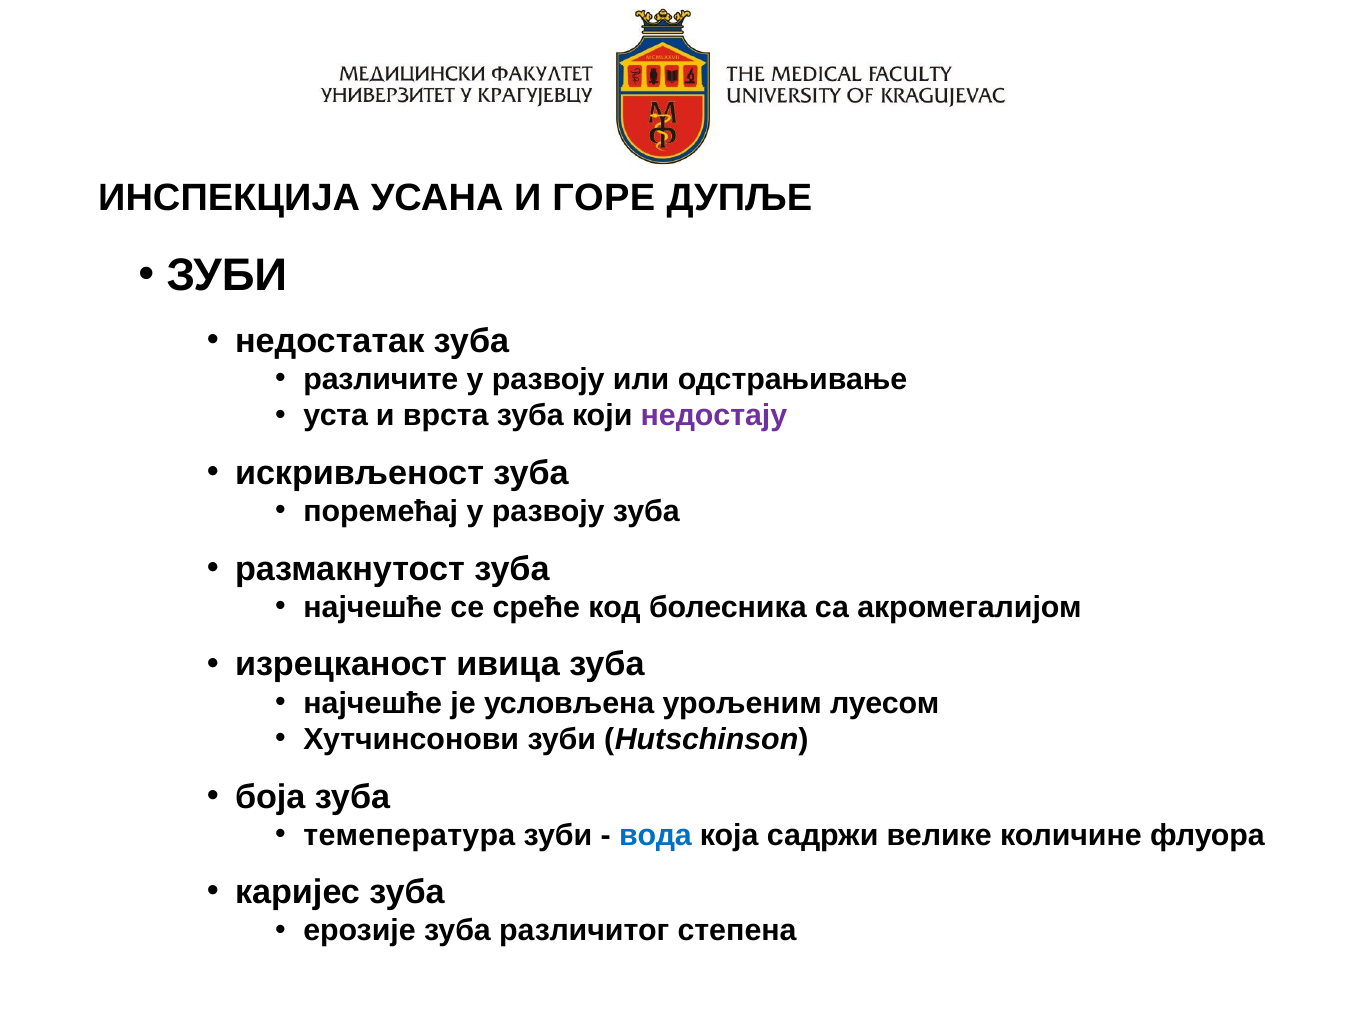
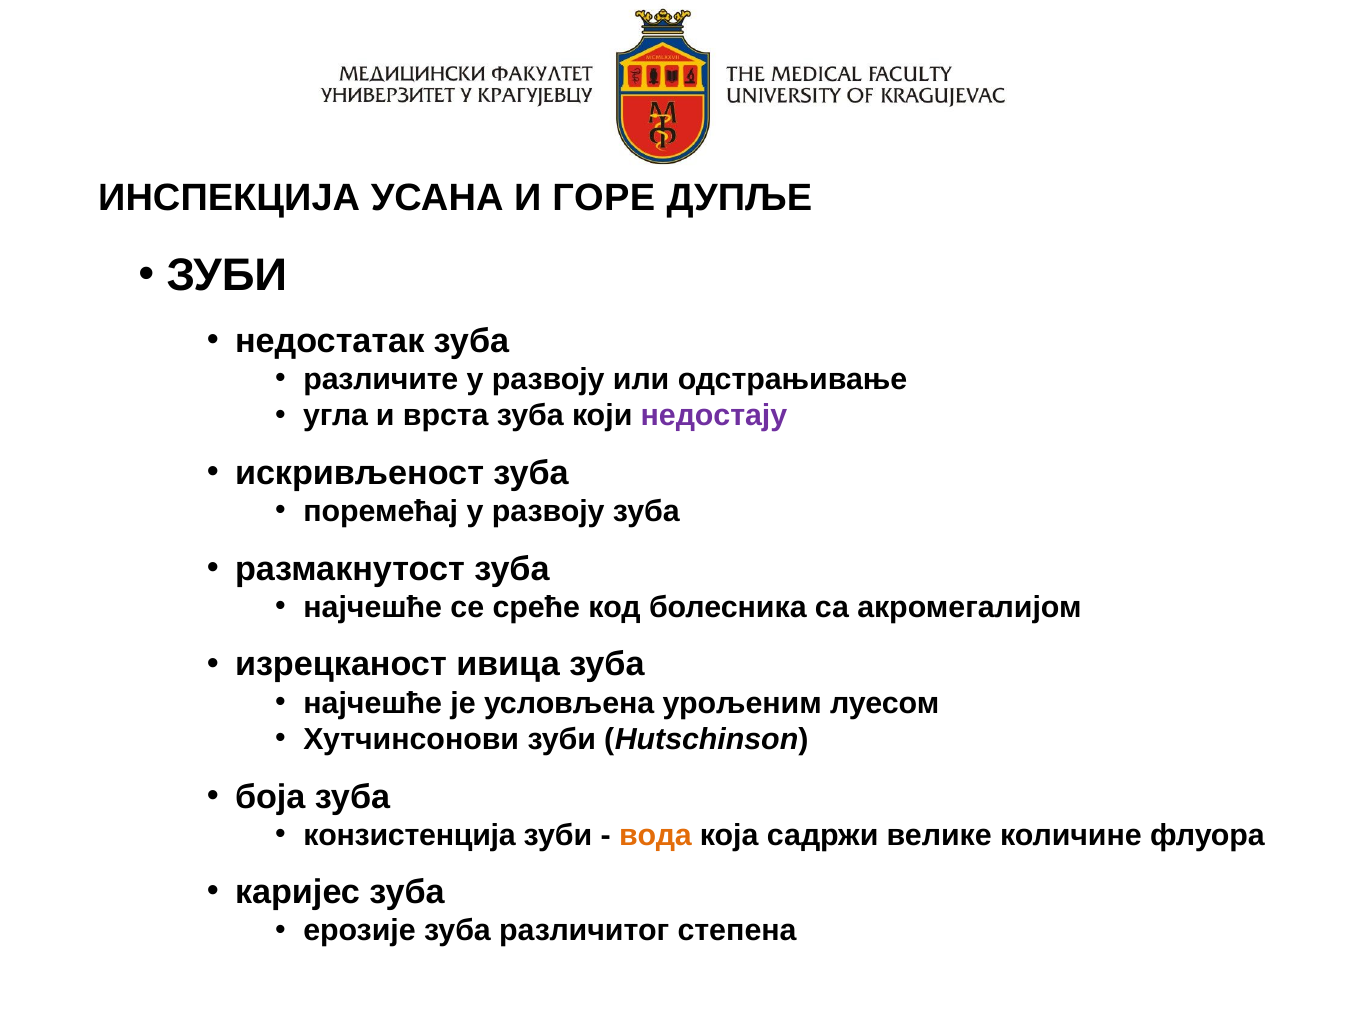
уста: уста -> угла (336, 416)
темепература: темепература -> конзистенција (410, 835)
вода colour: blue -> orange (655, 835)
